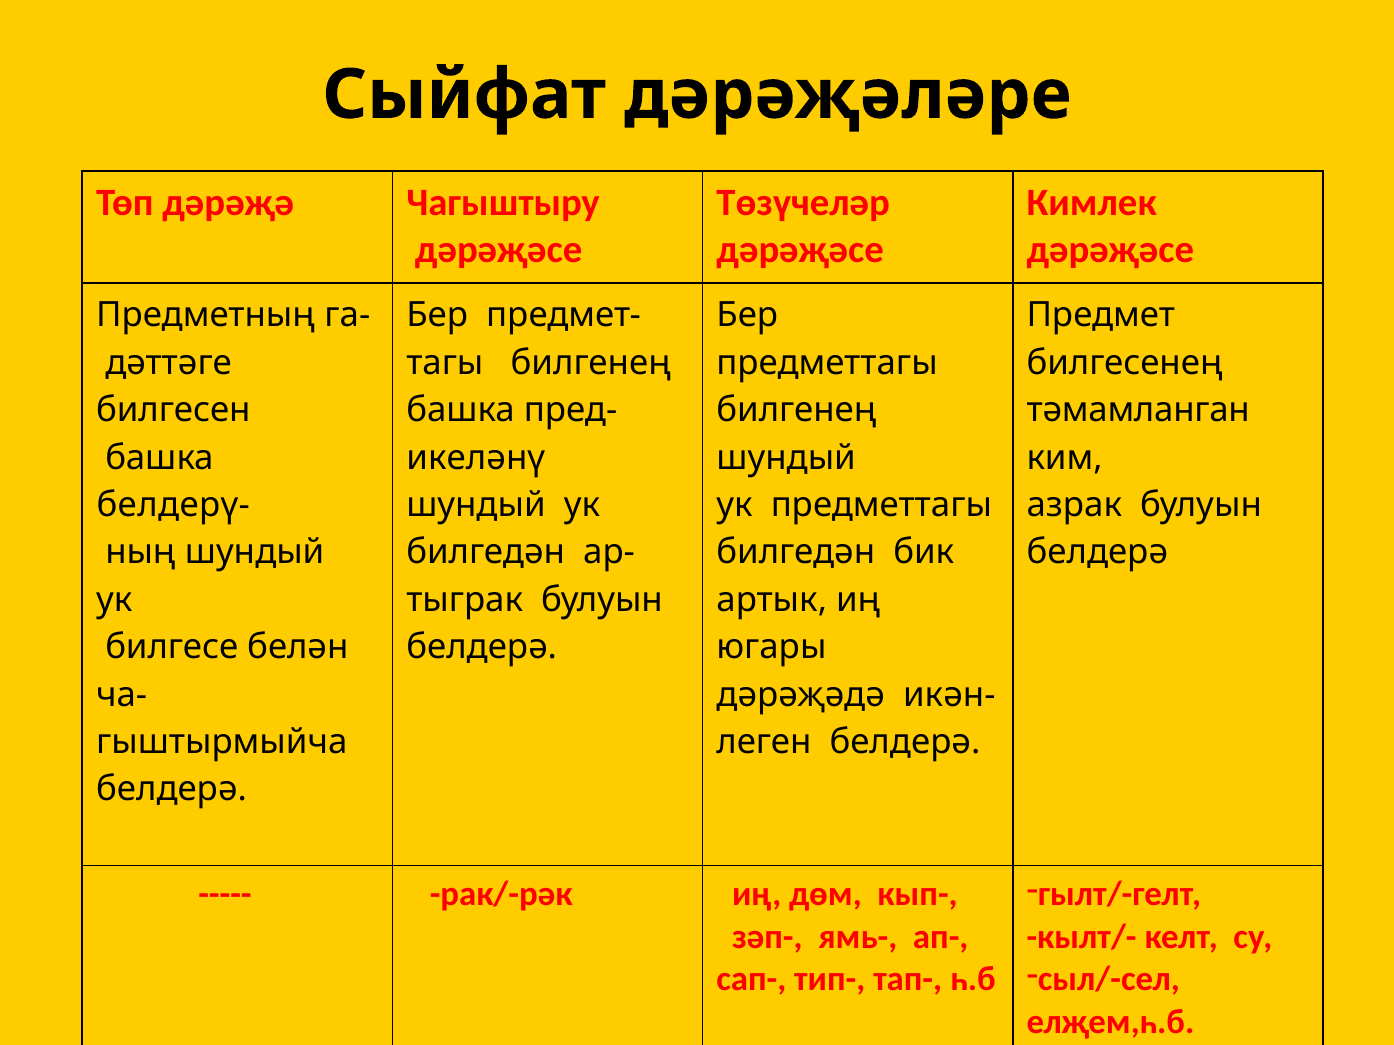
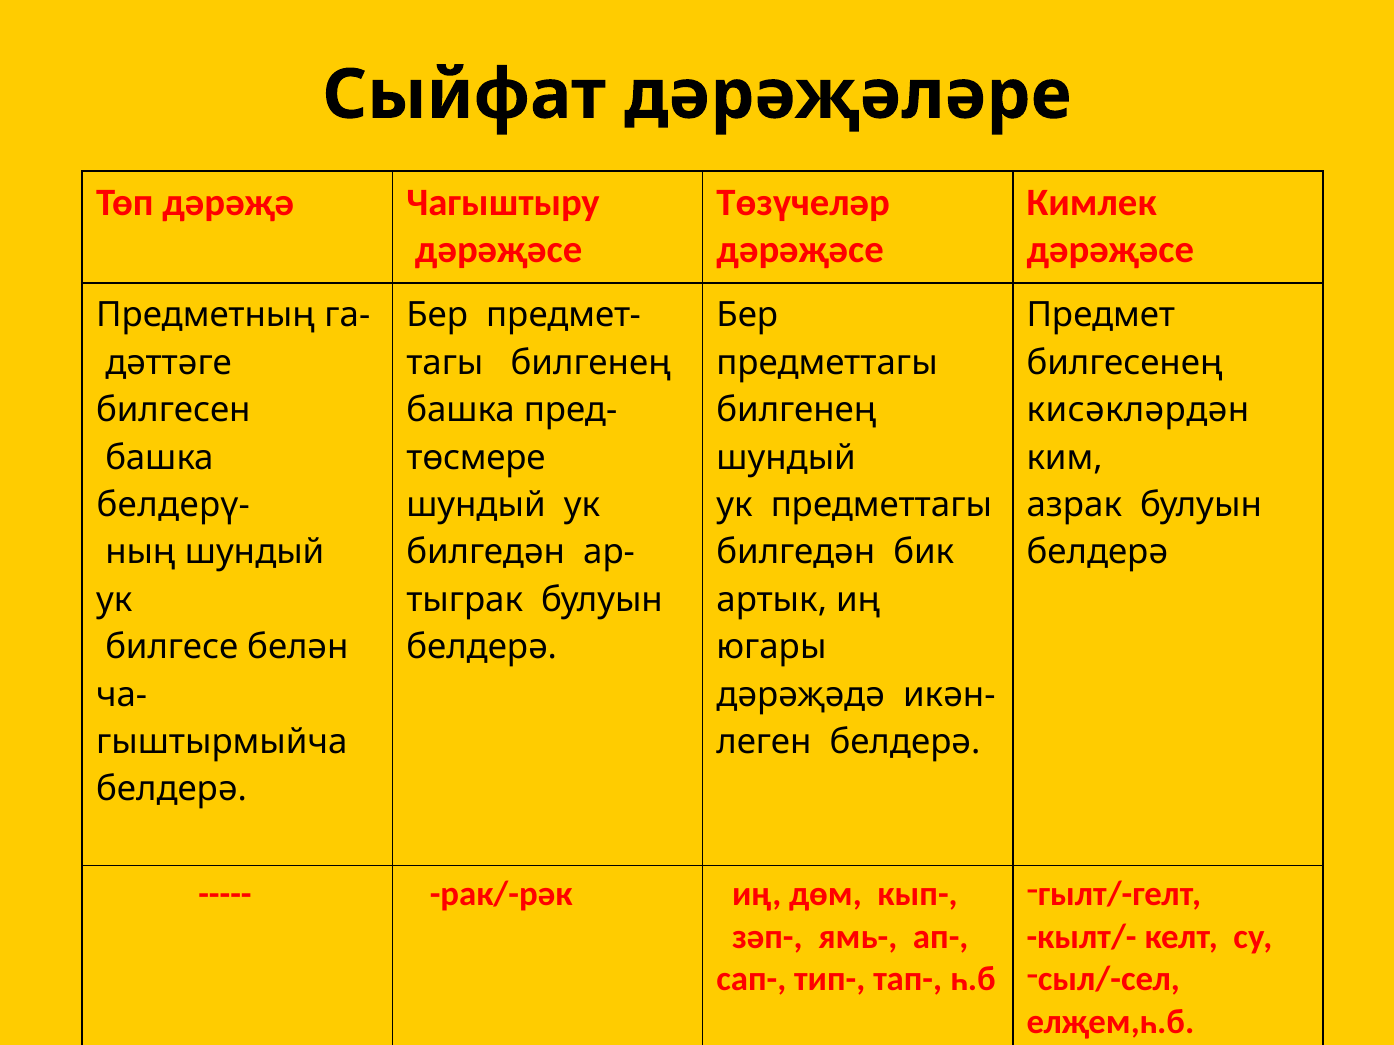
тәмамланган: тәмамланган -> кисәкләрдән (1138, 410)
икеләнү: икеләнү -> төсмере (476, 458)
